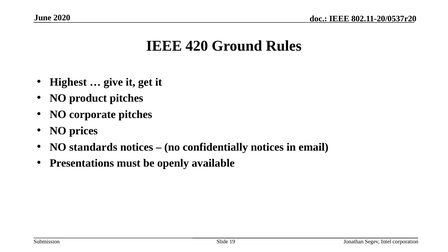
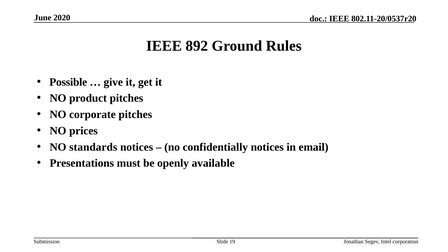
420: 420 -> 892 (197, 46)
Highest: Highest -> Possible (68, 82)
